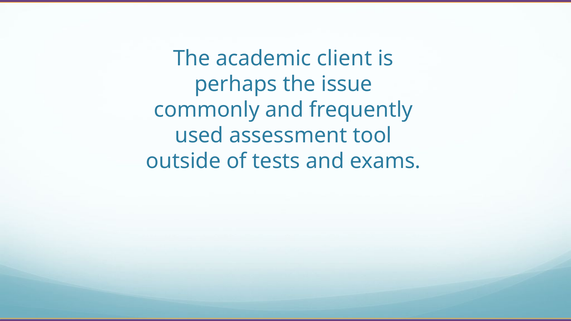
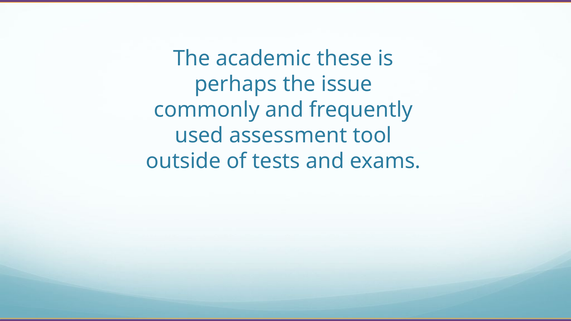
client: client -> these (345, 58)
